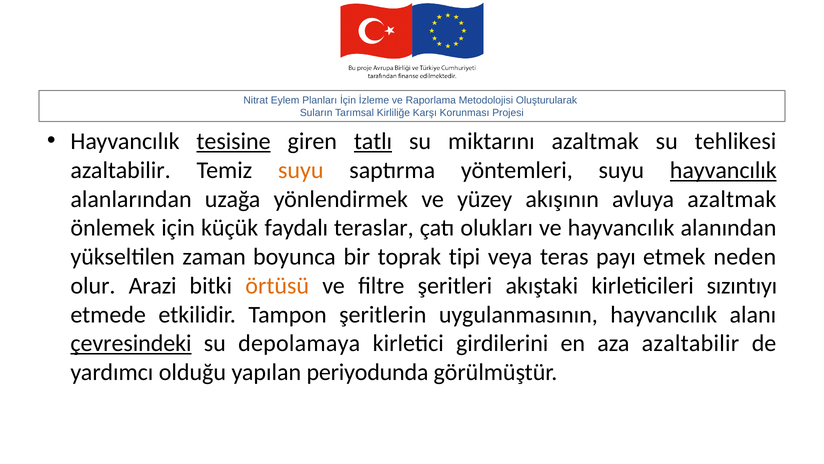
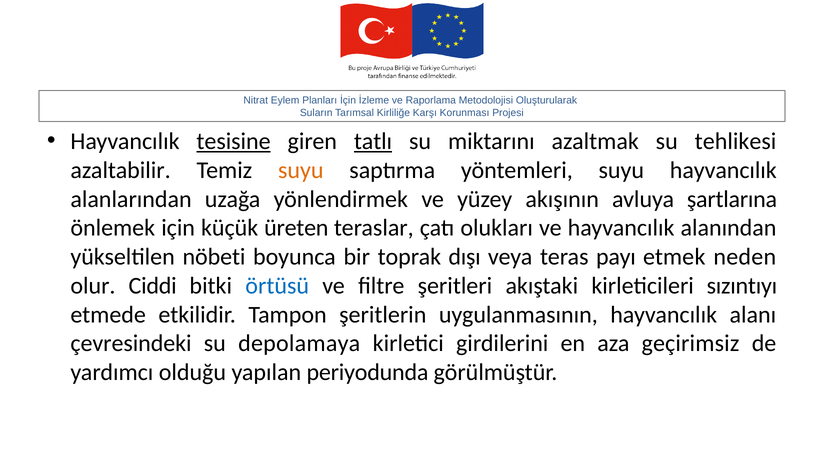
hayvancılık underline: present -> none (723, 170)
avluya azaltmak: azaltmak -> şartlarına (732, 199)
faydalı: faydalı -> üreten (296, 228)
zaman: zaman -> nöbeti (214, 257)
tipi: tipi -> dışı (465, 257)
Arazi: Arazi -> Ciddi (153, 285)
örtüsü colour: orange -> blue (277, 285)
çevresindeki underline: present -> none (131, 343)
aza azaltabilir: azaltabilir -> geçirimsiz (690, 343)
